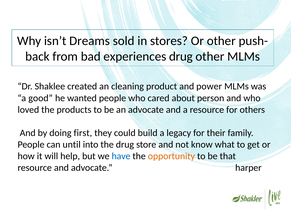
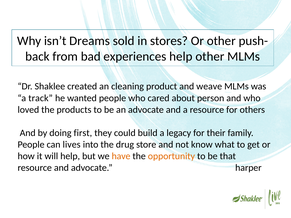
experiences drug: drug -> help (181, 56)
power: power -> weave (209, 86)
good: good -> track (41, 98)
until: until -> lives (72, 145)
have colour: blue -> orange (121, 156)
